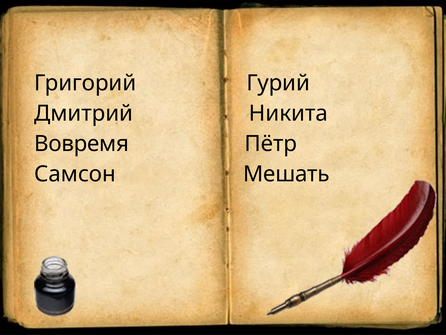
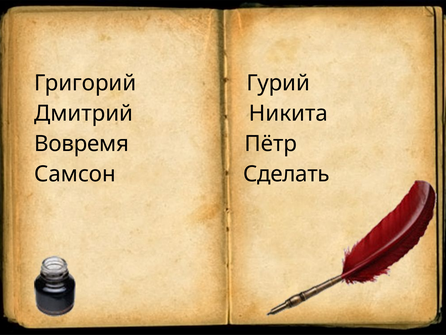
Мешать: Мешать -> Сделать (286, 174)
